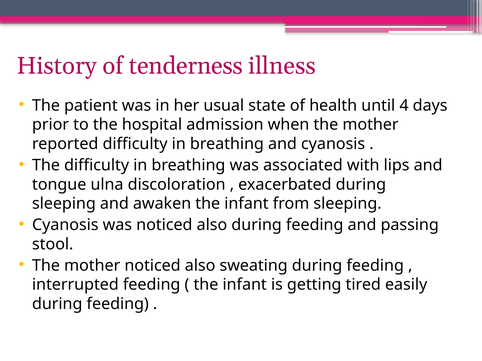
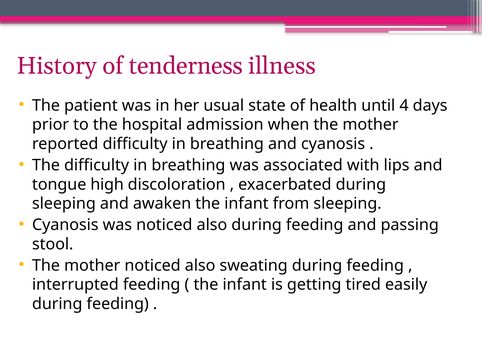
ulna: ulna -> high (107, 185)
